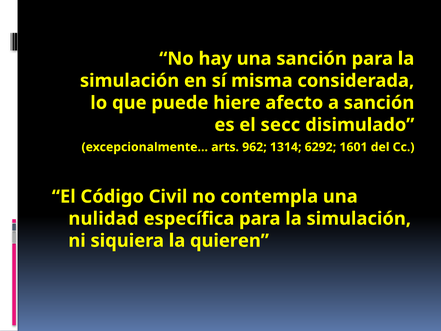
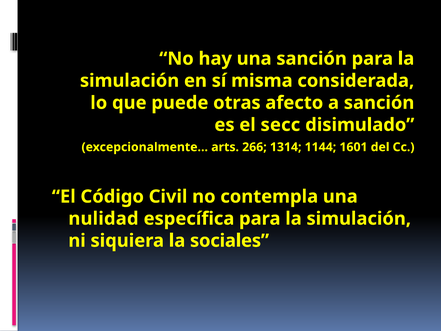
hiere: hiere -> otras (237, 103)
962: 962 -> 266 (254, 147)
6292: 6292 -> 1144 (320, 147)
quieren: quieren -> sociales (230, 241)
